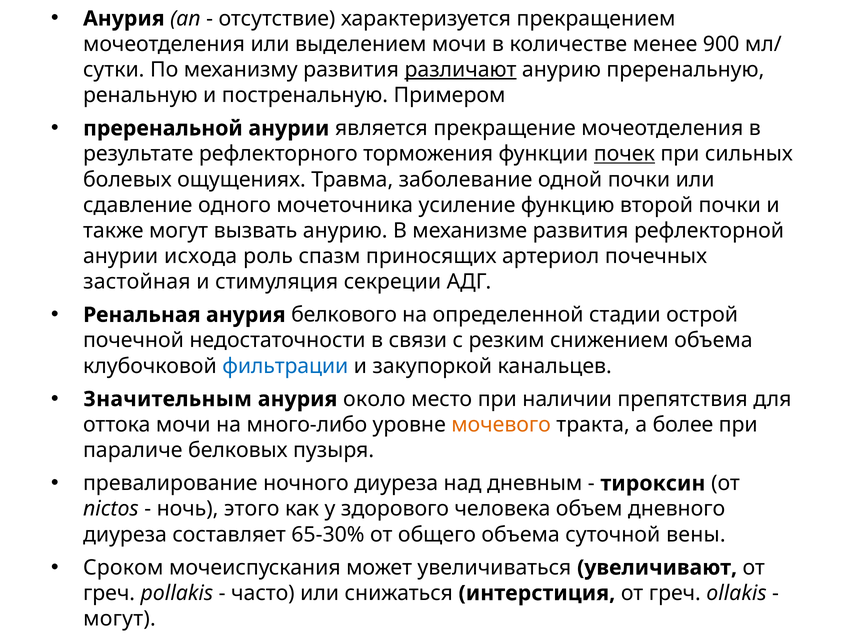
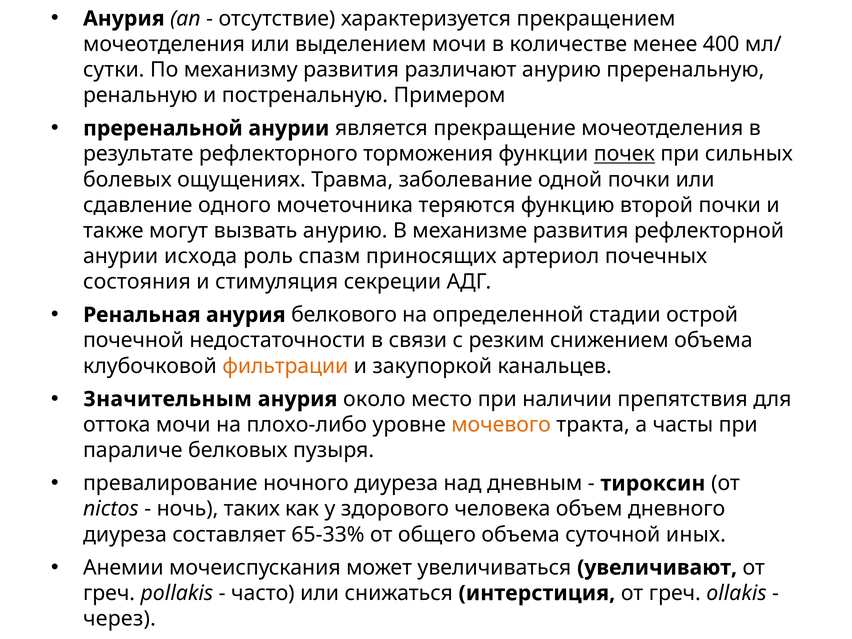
900: 900 -> 400 (721, 44)
различают underline: present -> none (461, 70)
усиление: усиление -> теряются (467, 205)
застойная: застойная -> состояния (137, 282)
фильтрации colour: blue -> orange (285, 366)
много-либо: много-либо -> плохо-либо (307, 425)
более: более -> часты (683, 425)
этого: этого -> таких (252, 509)
65-30%: 65-30% -> 65-33% (328, 534)
вены: вены -> иных (696, 534)
Сроком: Сроком -> Анемии (123, 568)
могут: могут -> через (119, 619)
